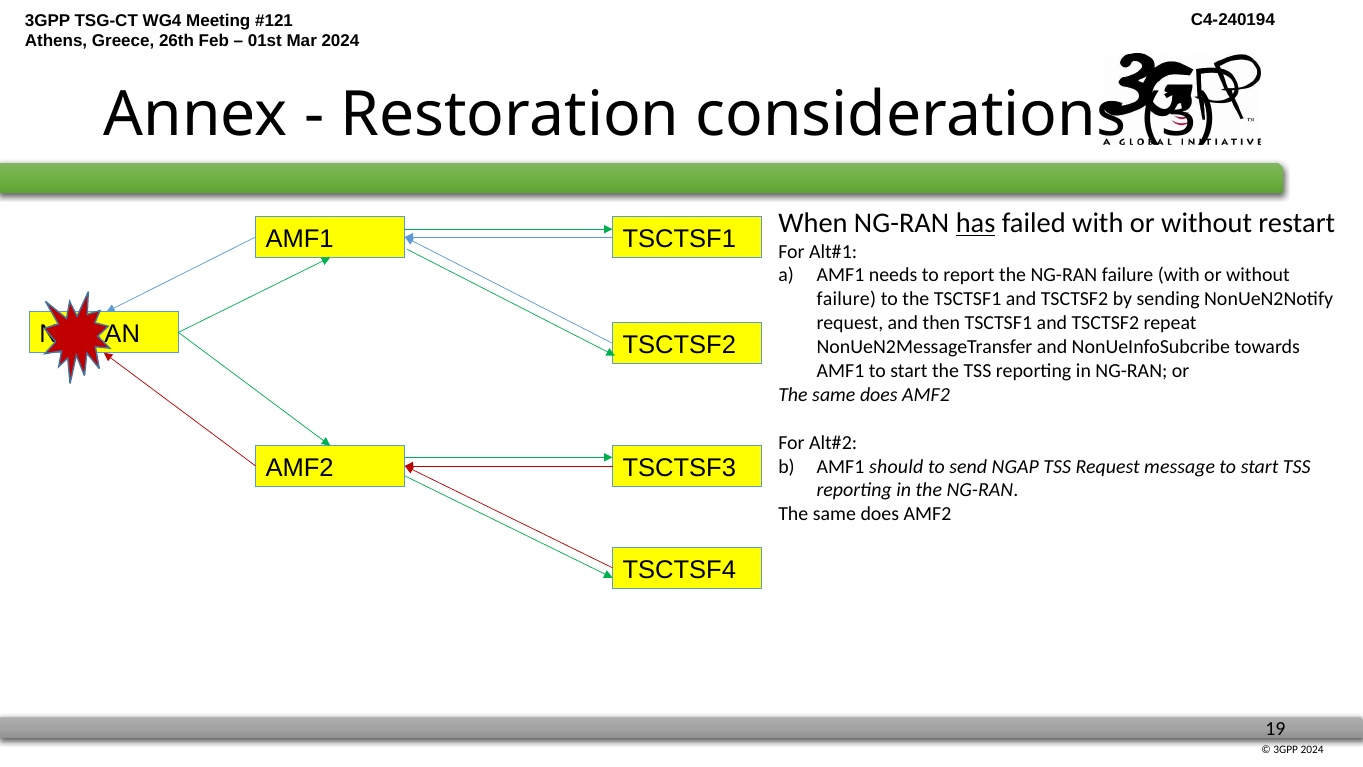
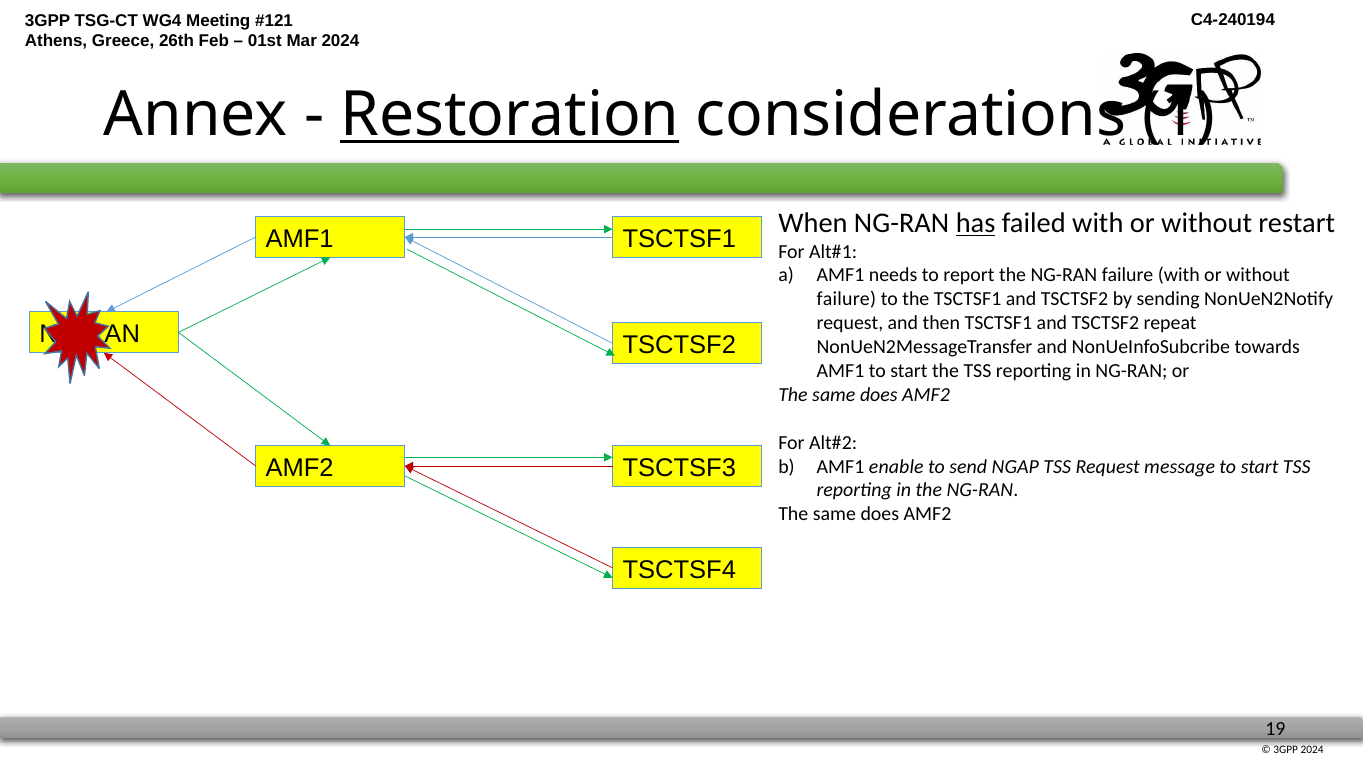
Restoration underline: none -> present (510, 114)
3: 3 -> 1 (1179, 114)
should: should -> enable (896, 466)
